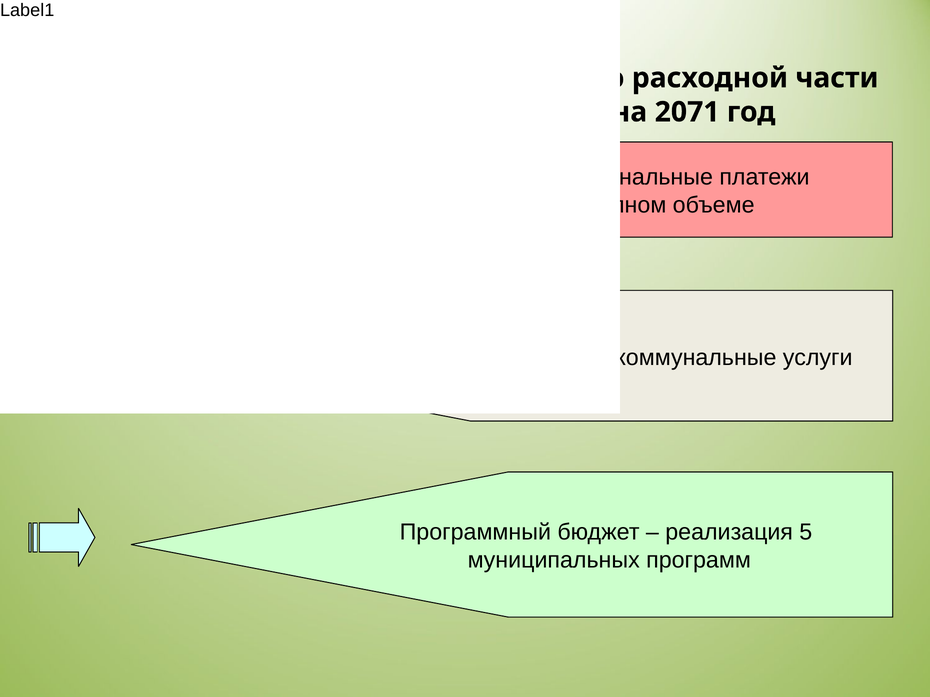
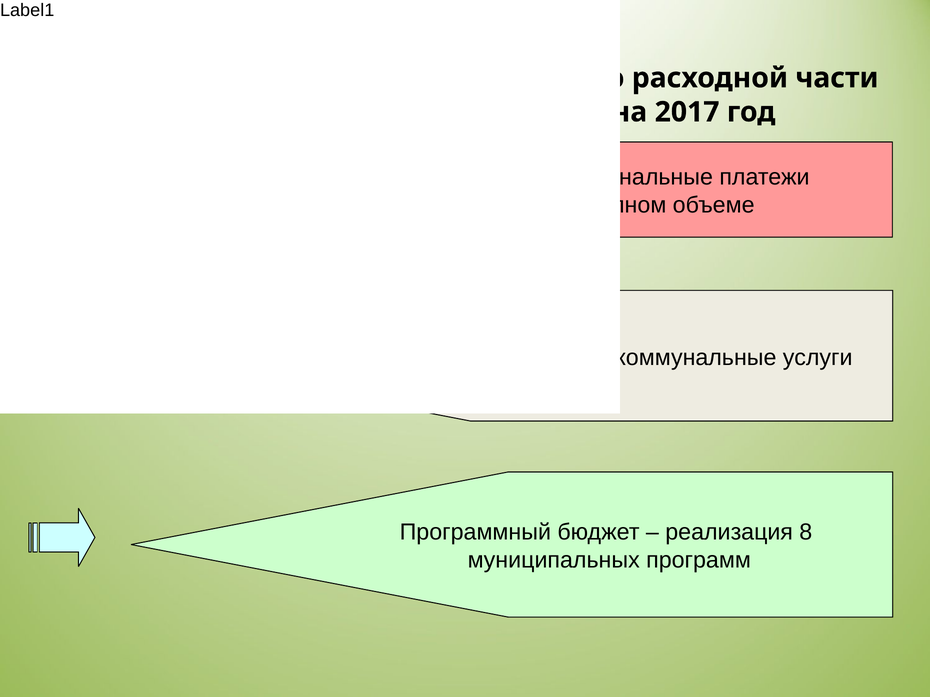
2071: 2071 -> 2017 (687, 112)
5: 5 -> 8 (806, 533)
